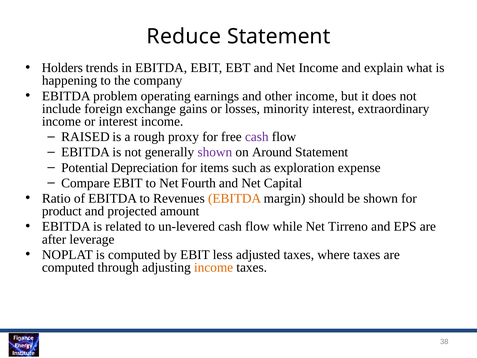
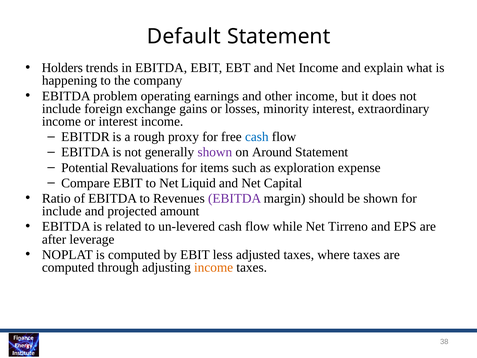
Reduce: Reduce -> Default (184, 37)
RAISED: RAISED -> EBITDR (85, 137)
cash colour: purple -> blue (257, 137)
Depreciation: Depreciation -> Revaluations (145, 168)
Fourth: Fourth -> Liquid (198, 183)
EBITDA colour: orange -> purple (235, 198)
product: product -> include (62, 211)
